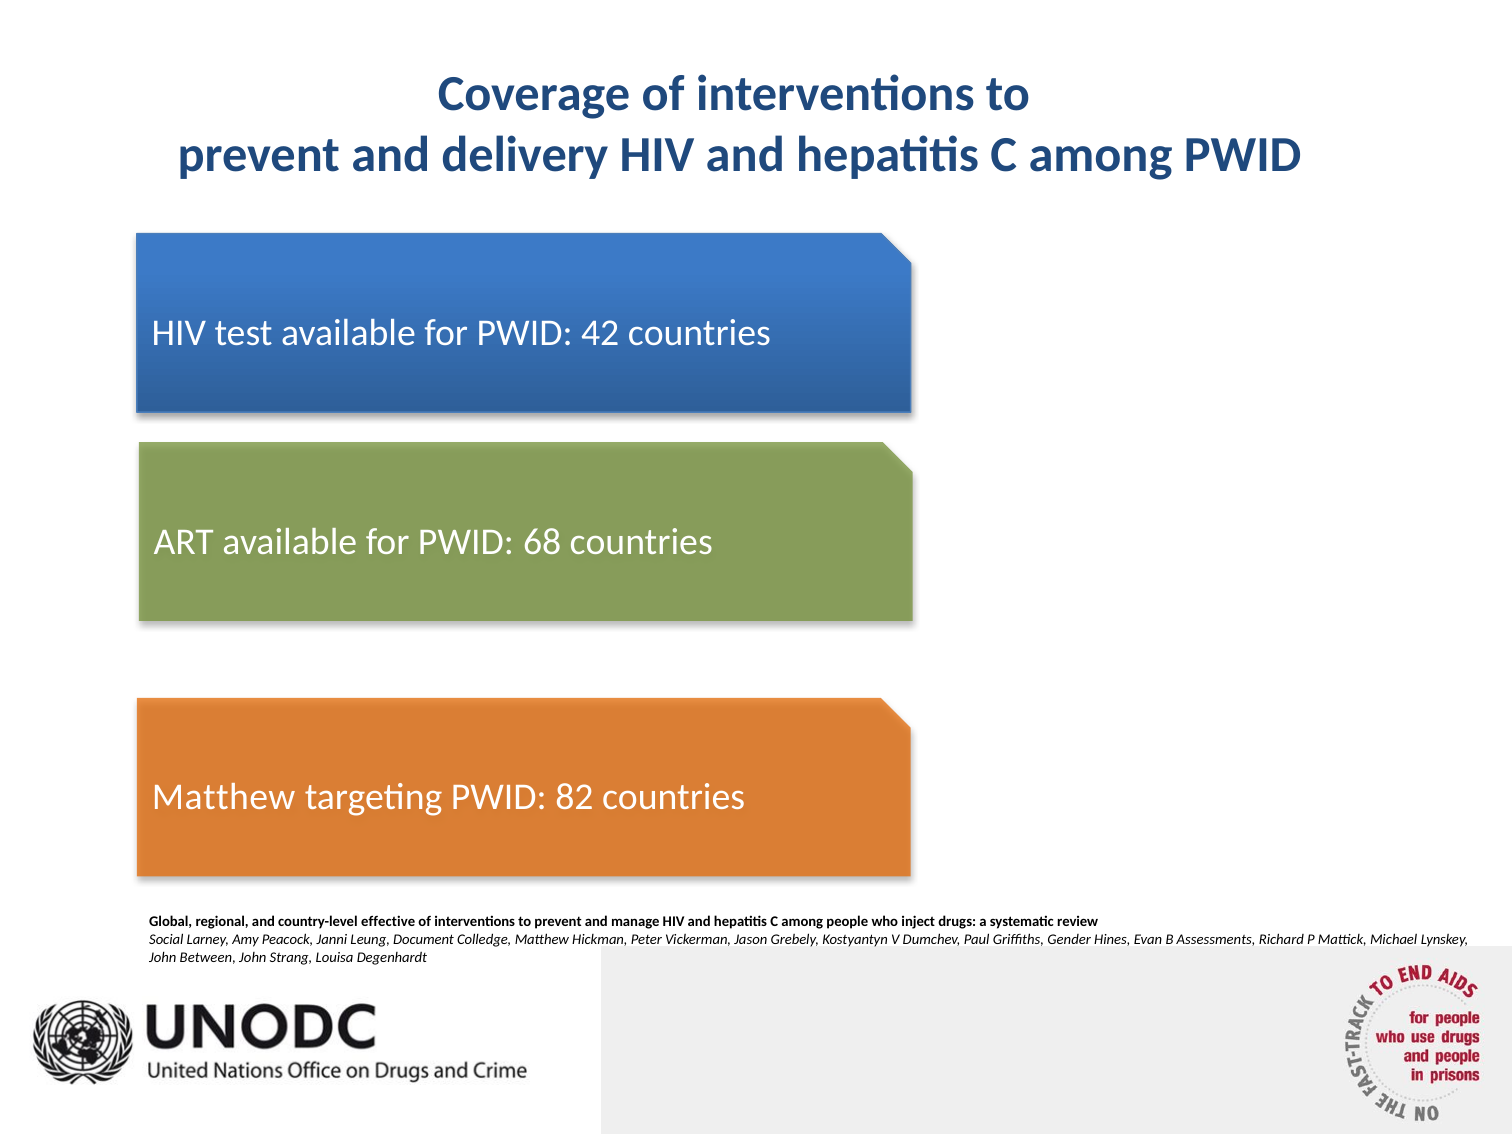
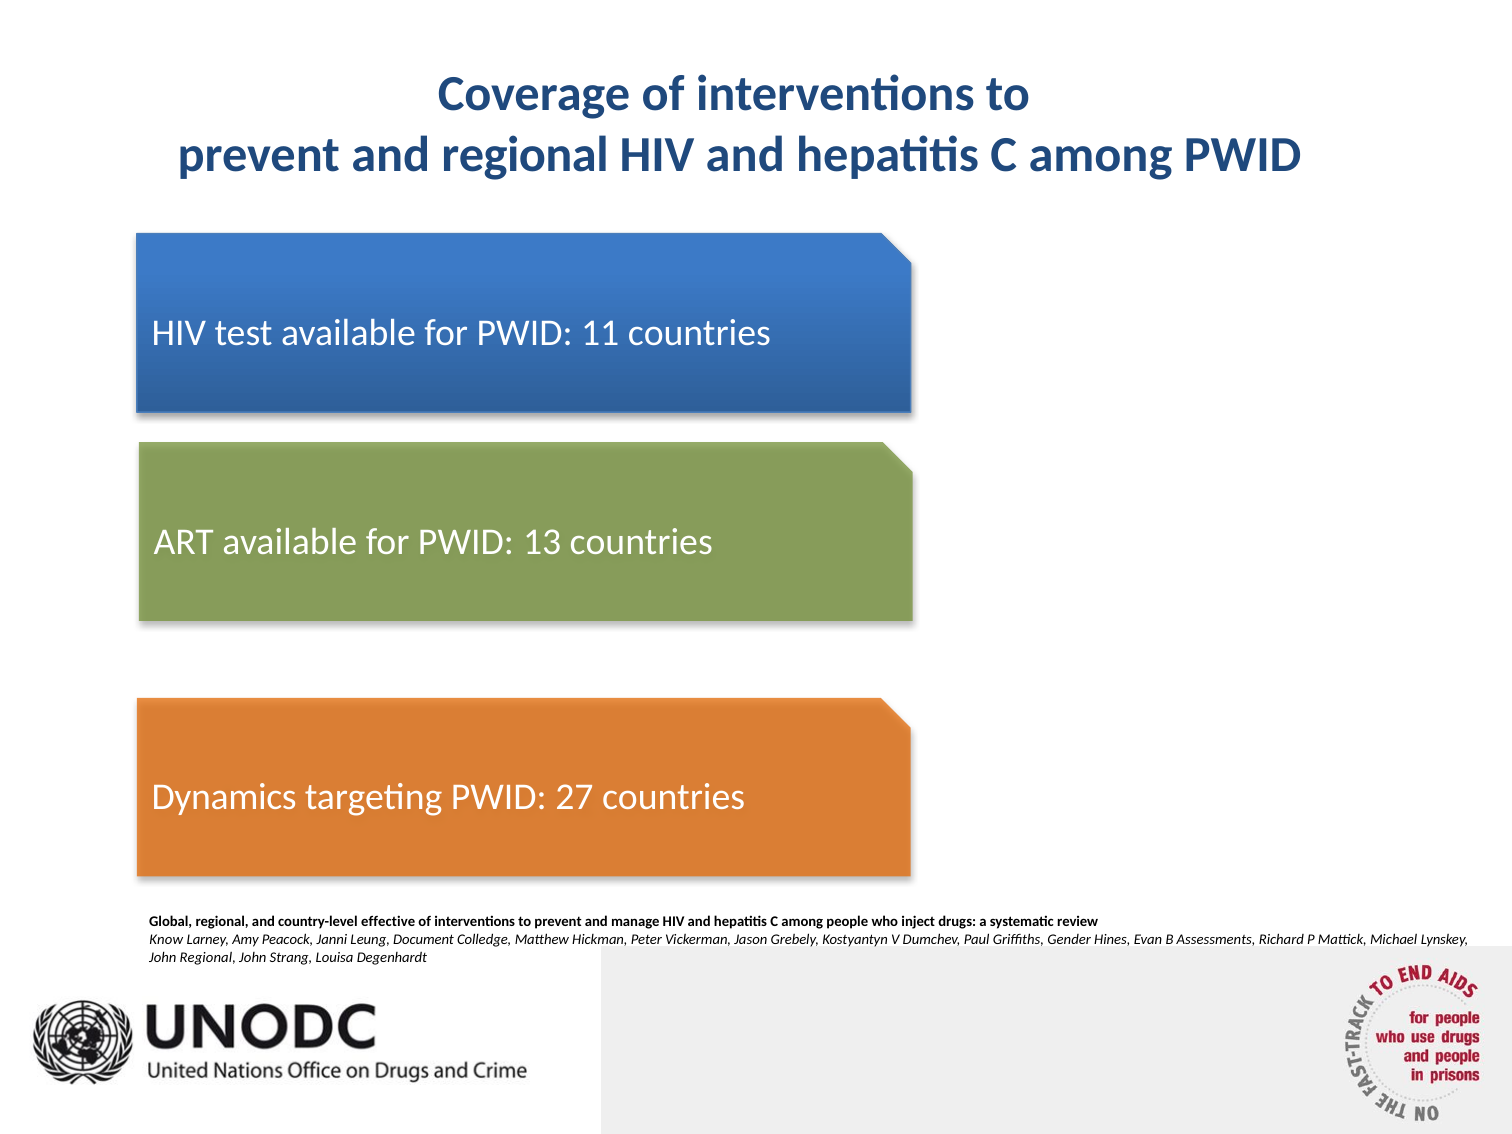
and delivery: delivery -> regional (525, 154)
42: 42 -> 11 (600, 333)
68: 68 -> 13 (542, 542)
Matthew: Matthew -> Dynamics (224, 797)
82: 82 -> 27 (574, 797)
Social: Social -> Know (166, 940)
John Between: Between -> Regional (208, 957)
